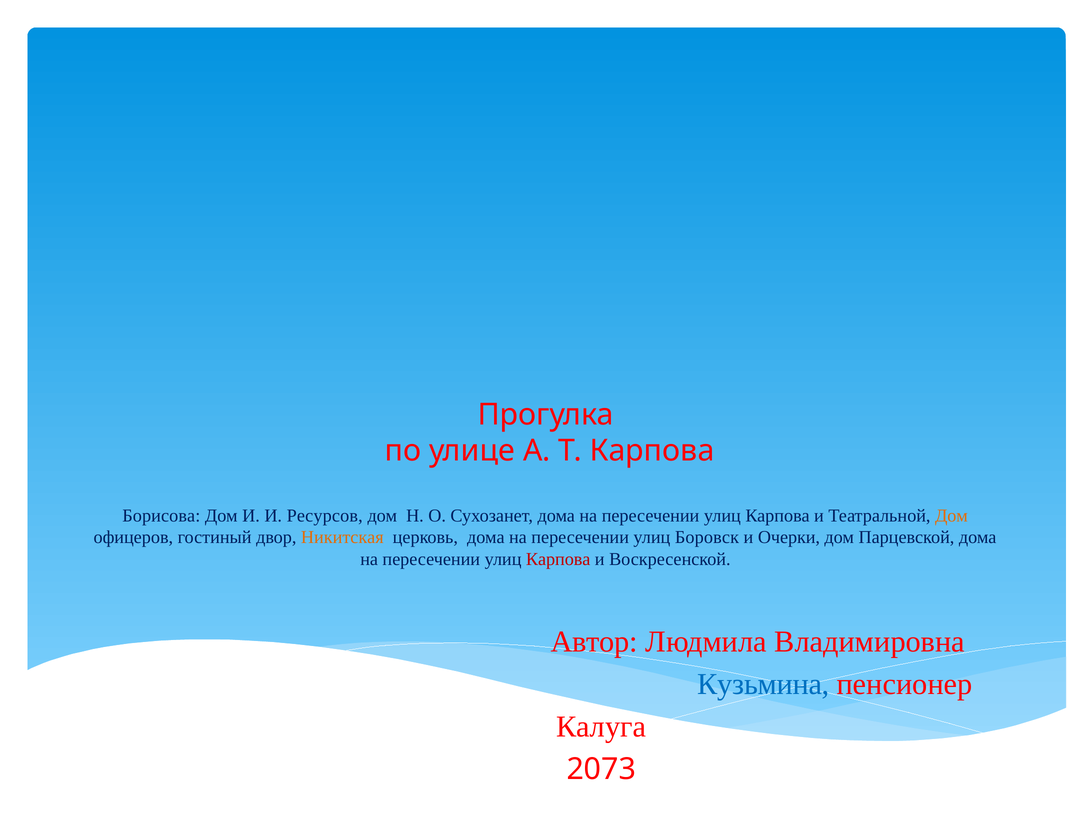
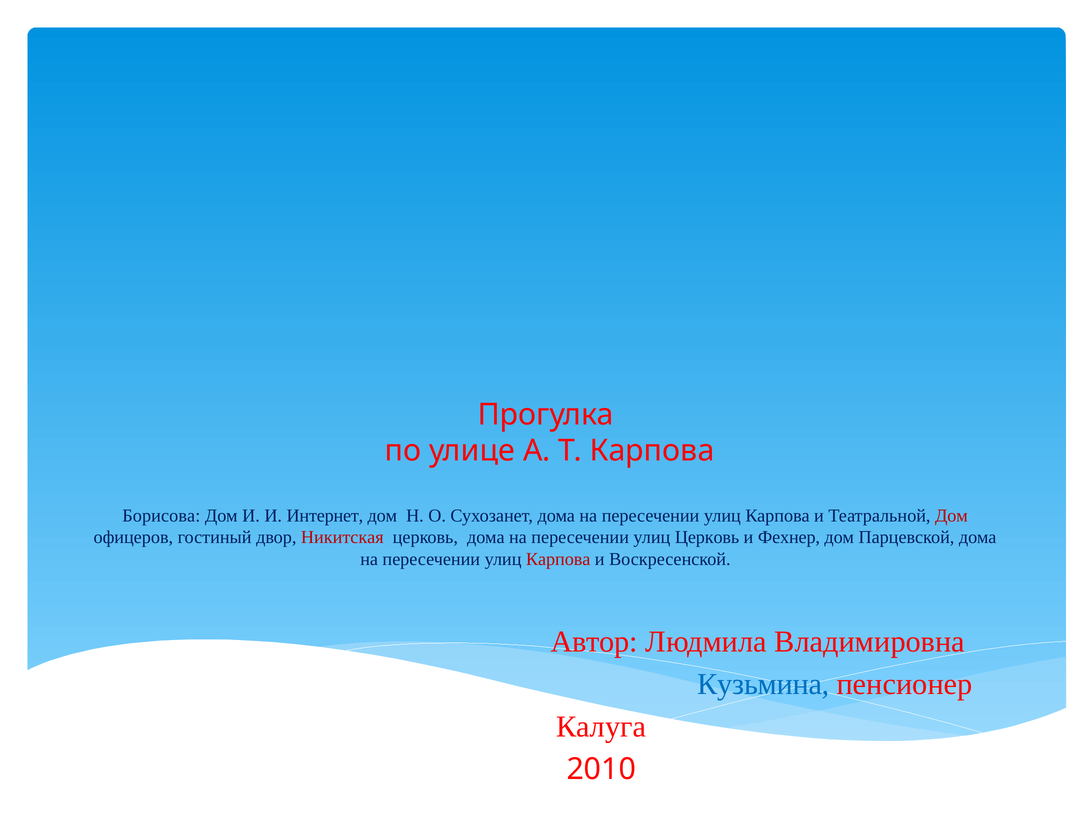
Ресурсов: Ресурсов -> Интернет (325, 516)
Дом colour: orange -> red (951, 516)
Никитская colour: orange -> red (342, 537)
улиц Боровск: Боровск -> Церковь (707, 537)
Очерки: Очерки -> Фехнер (789, 537)
2073: 2073 -> 2010 (601, 769)
